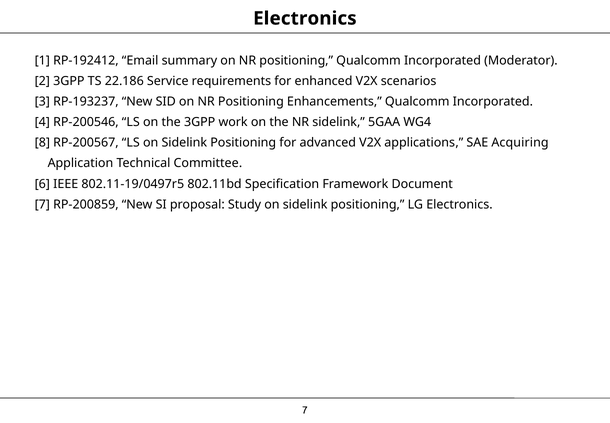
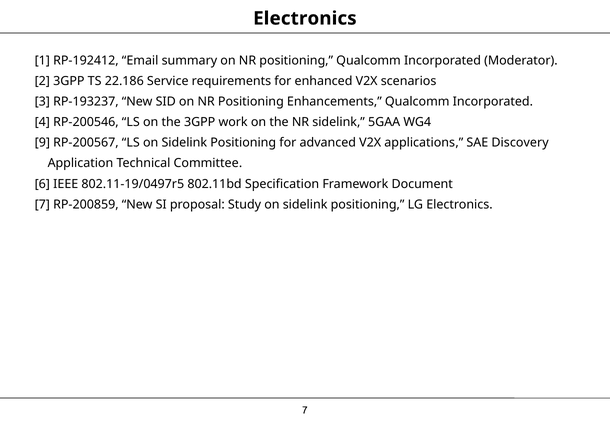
8: 8 -> 9 (42, 143)
Acquiring: Acquiring -> Discovery (520, 143)
